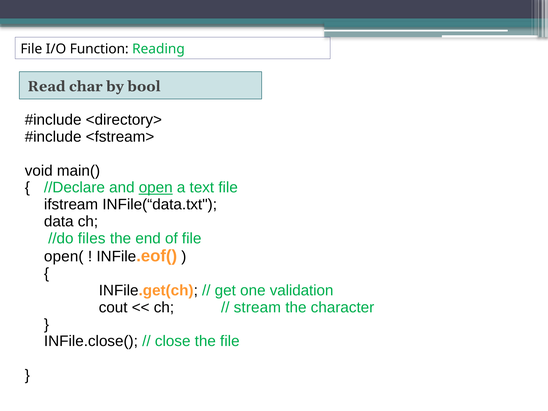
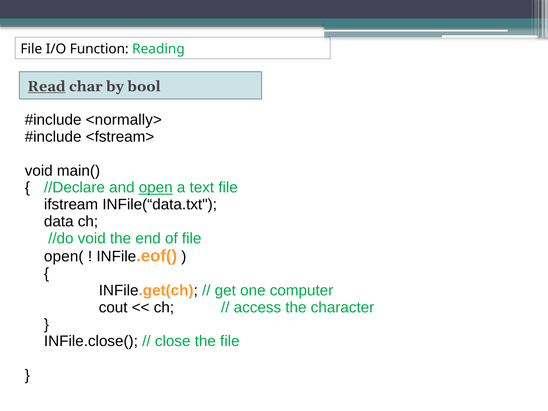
Read underline: none -> present (46, 86)
<directory>: <directory> -> <normally> (124, 120)
//do files: files -> void (92, 238)
validation: validation -> computer (302, 291)
stream: stream -> access (257, 307)
